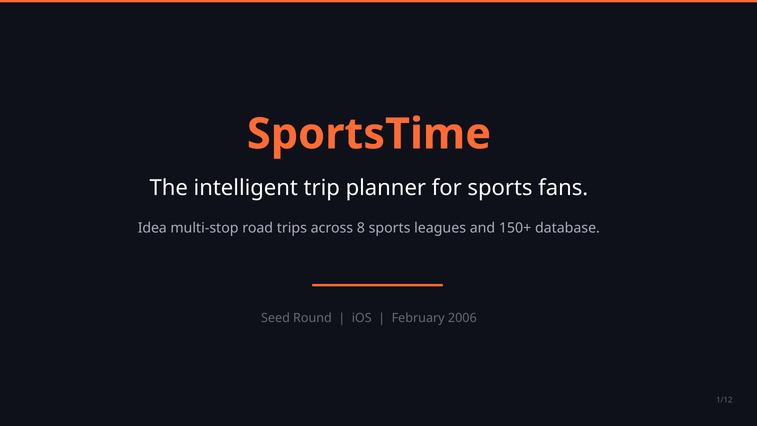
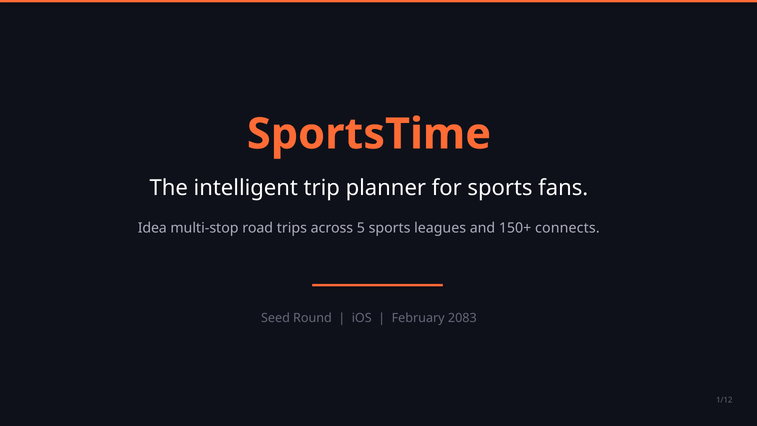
8: 8 -> 5 (361, 228)
database: database -> connects (567, 228)
2006: 2006 -> 2083 (462, 318)
